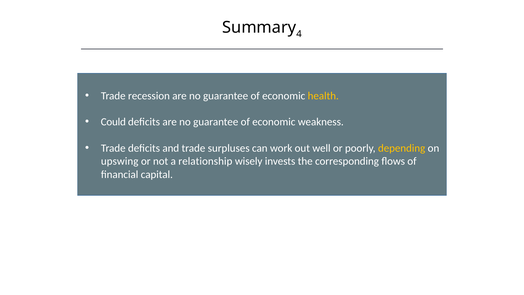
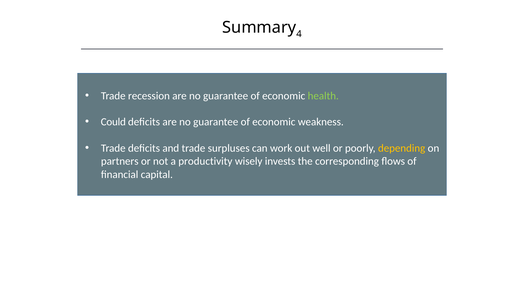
health colour: yellow -> light green (323, 96)
upswing: upswing -> partners (120, 161)
relationship: relationship -> productivity (205, 161)
